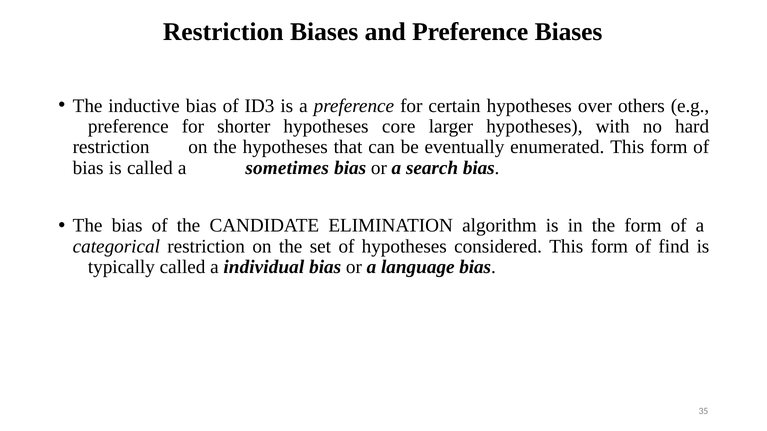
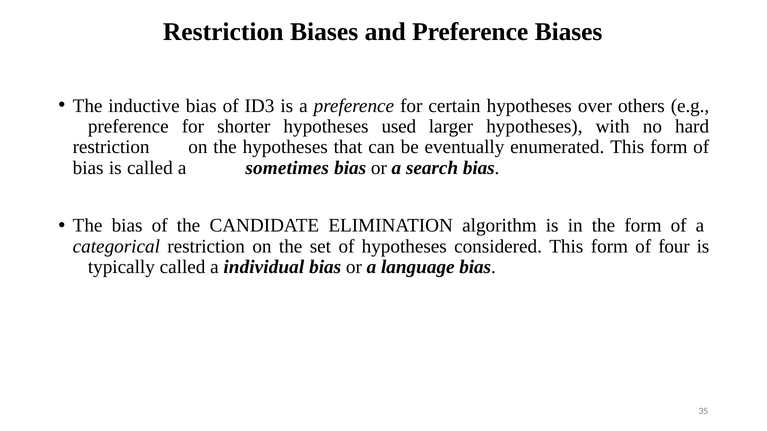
core: core -> used (399, 126)
find: find -> four (674, 246)
